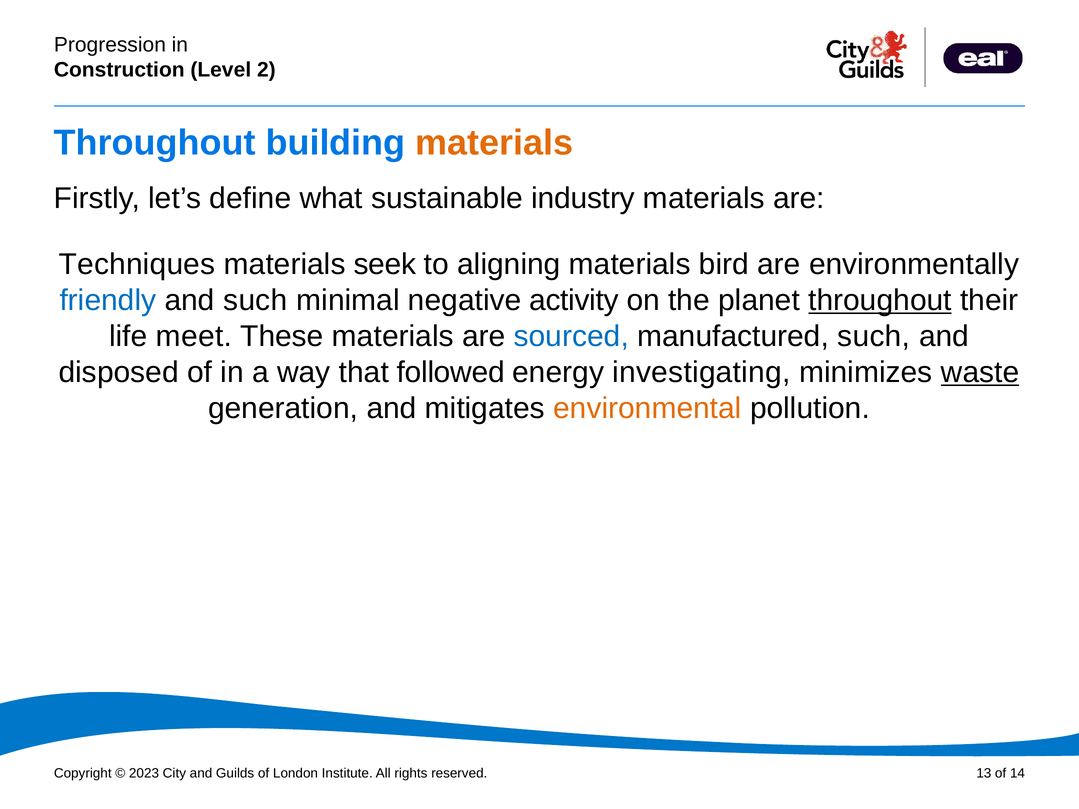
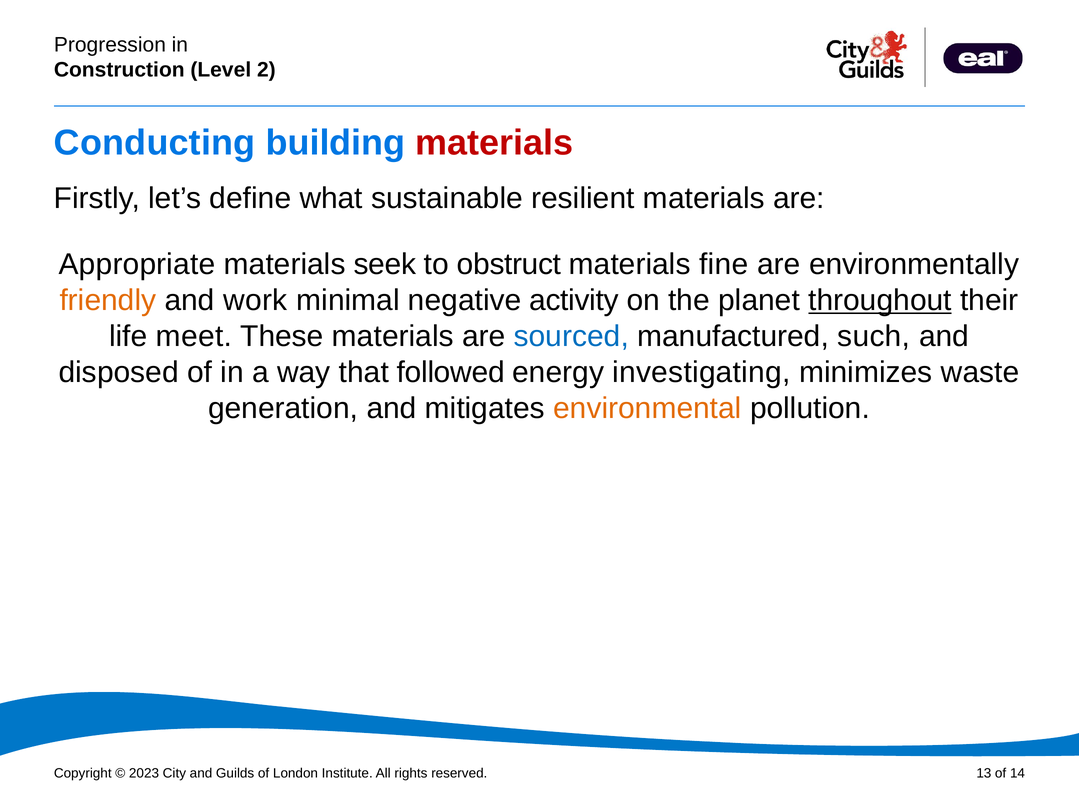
Throughout: Throughout -> Conducting (155, 143)
materials colour: orange -> red (494, 143)
industry: industry -> resilient (583, 199)
Techniques: Techniques -> Appropriate (137, 264)
aligning: aligning -> obstruct (509, 264)
bird: bird -> fine (724, 264)
friendly colour: blue -> orange (108, 300)
and such: such -> work (255, 300)
waste underline: present -> none (980, 372)
